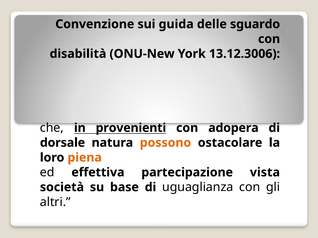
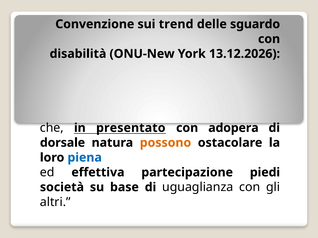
guida: guida -> trend (176, 24)
13.12.3006: 13.12.3006 -> 13.12.2026 (245, 54)
provenienti: provenienti -> presentato (131, 128)
piena colour: orange -> blue (85, 158)
vista: vista -> piedi (265, 173)
